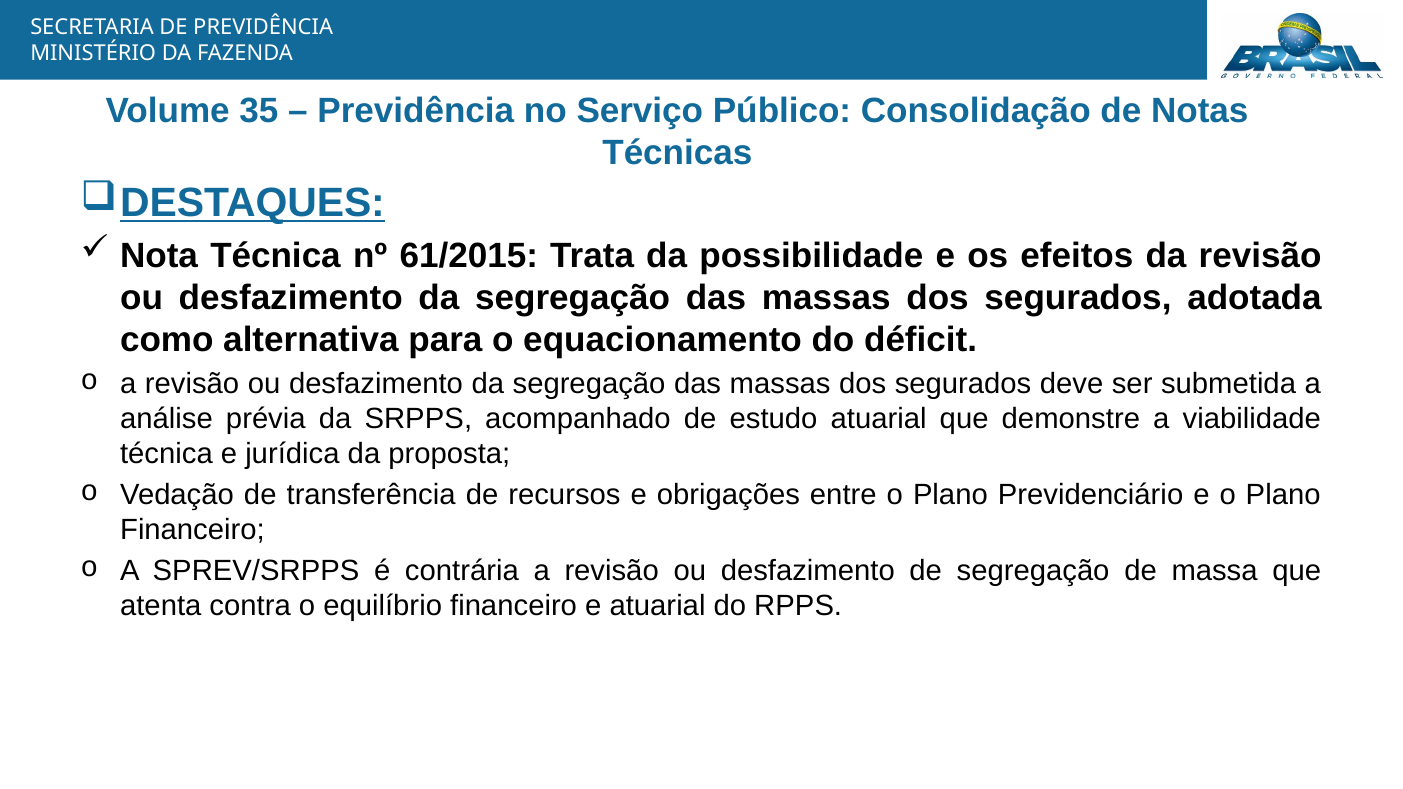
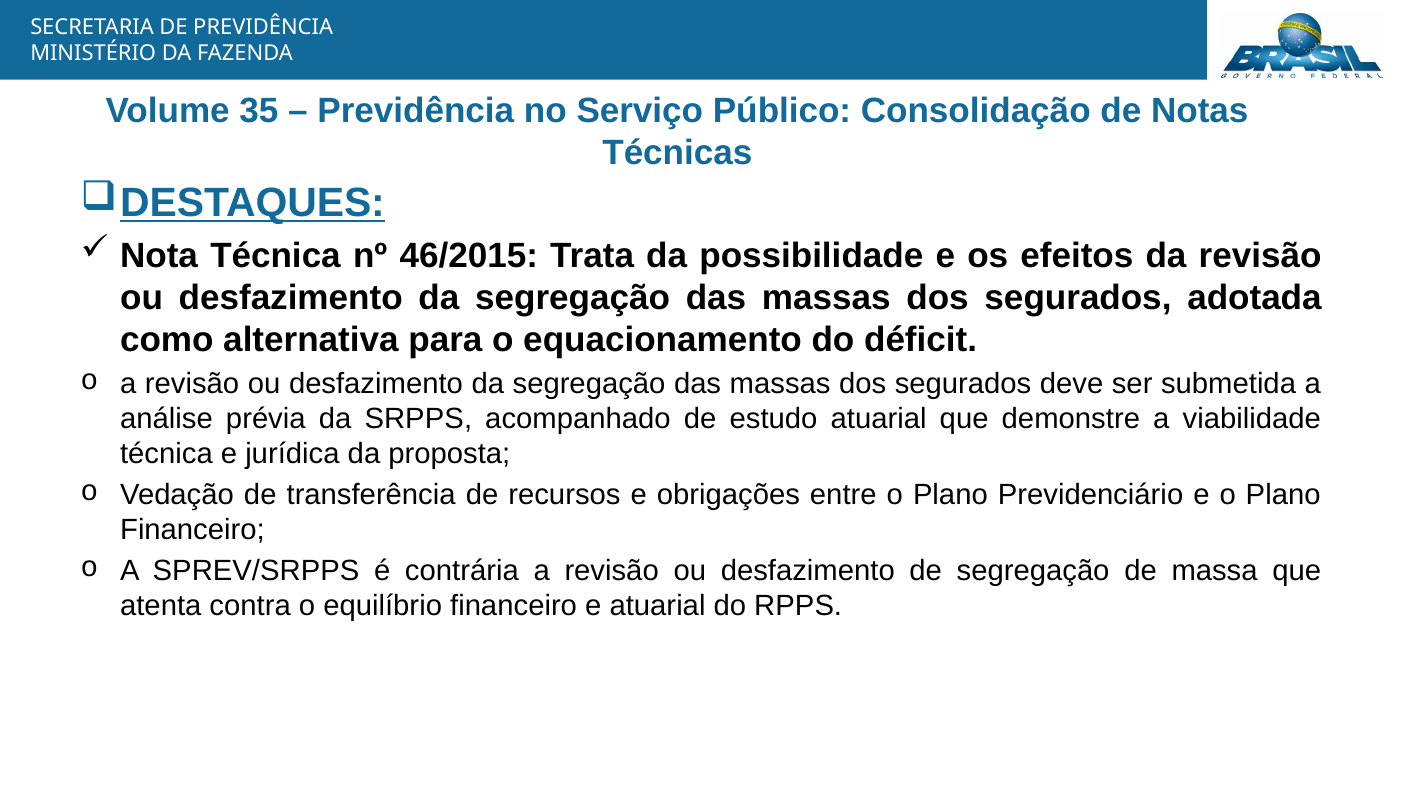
61/2015: 61/2015 -> 46/2015 (469, 256)
